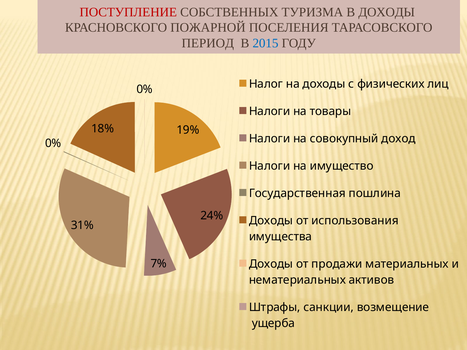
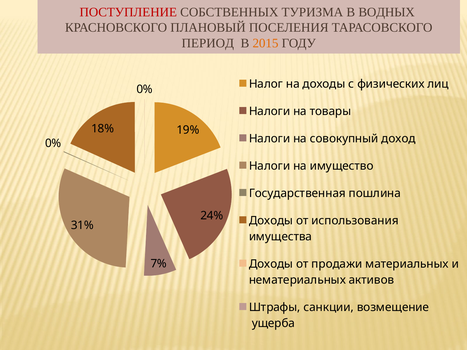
В ДОХОДЫ: ДОХОДЫ -> ВОДНЫХ (387, 12)
ПОЖАРНОЙ: ПОЖАРНОЙ -> ПЛАНОВЫЙ (208, 28)
2015 colour: blue -> orange (265, 43)
